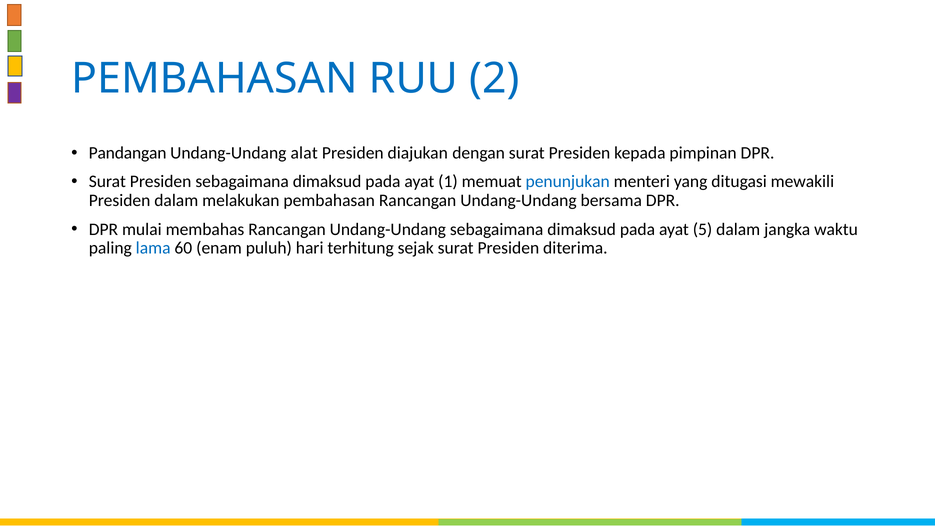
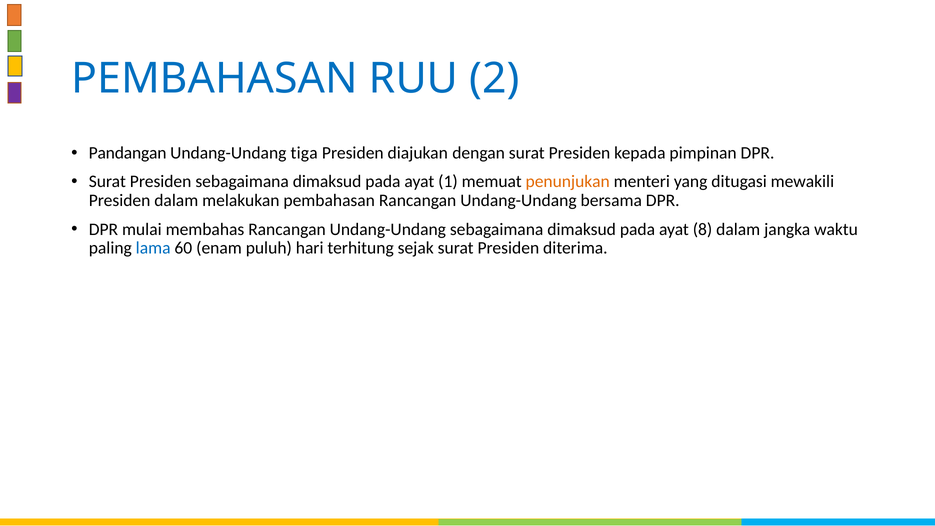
alat: alat -> tiga (304, 153)
penunjukan colour: blue -> orange (568, 182)
5: 5 -> 8 (703, 229)
